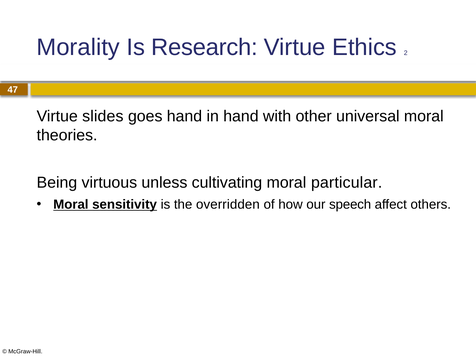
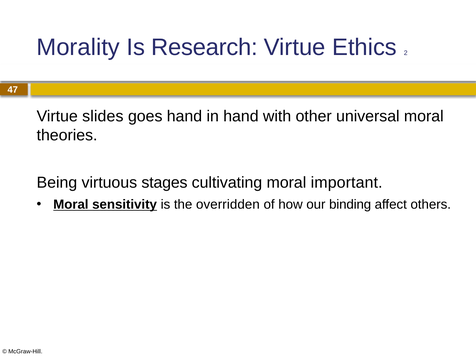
unless: unless -> stages (164, 183)
particular: particular -> important (347, 183)
speech: speech -> binding (350, 204)
